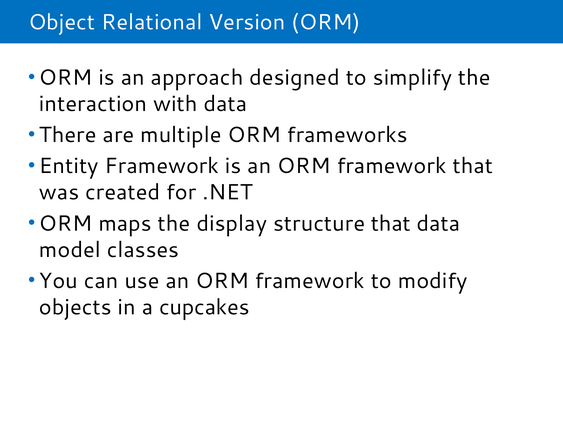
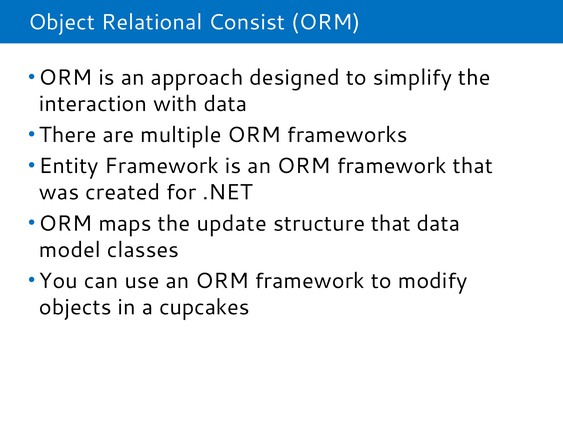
Version: Version -> Consist (247, 22)
display: display -> update (232, 223)
